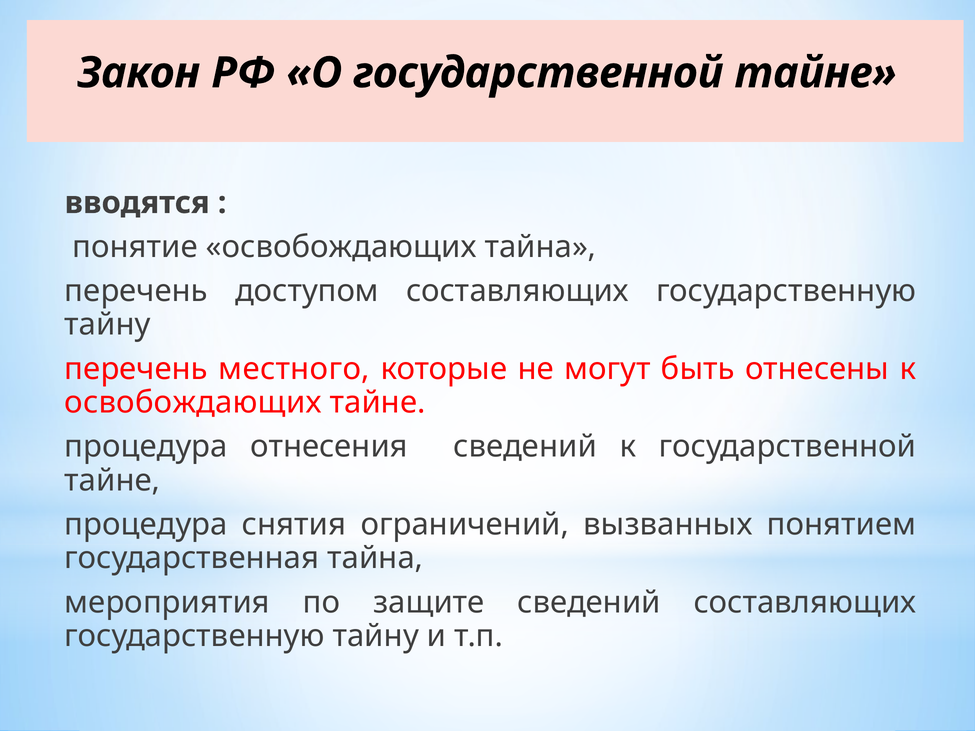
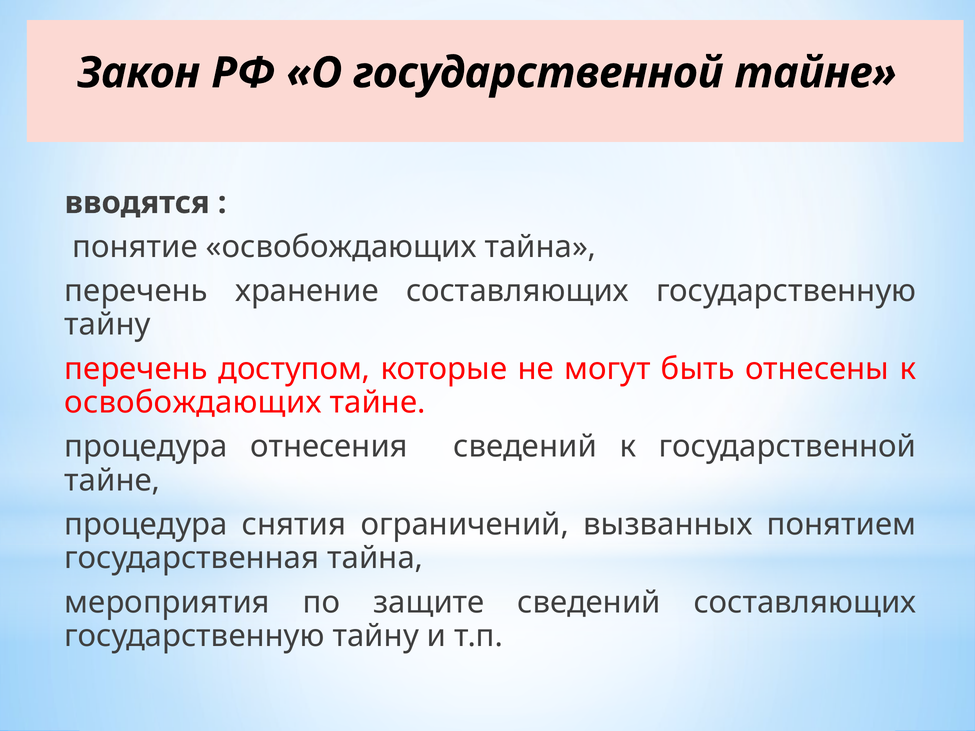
доступом: доступом -> хранение (307, 291)
местного: местного -> доступом (294, 369)
